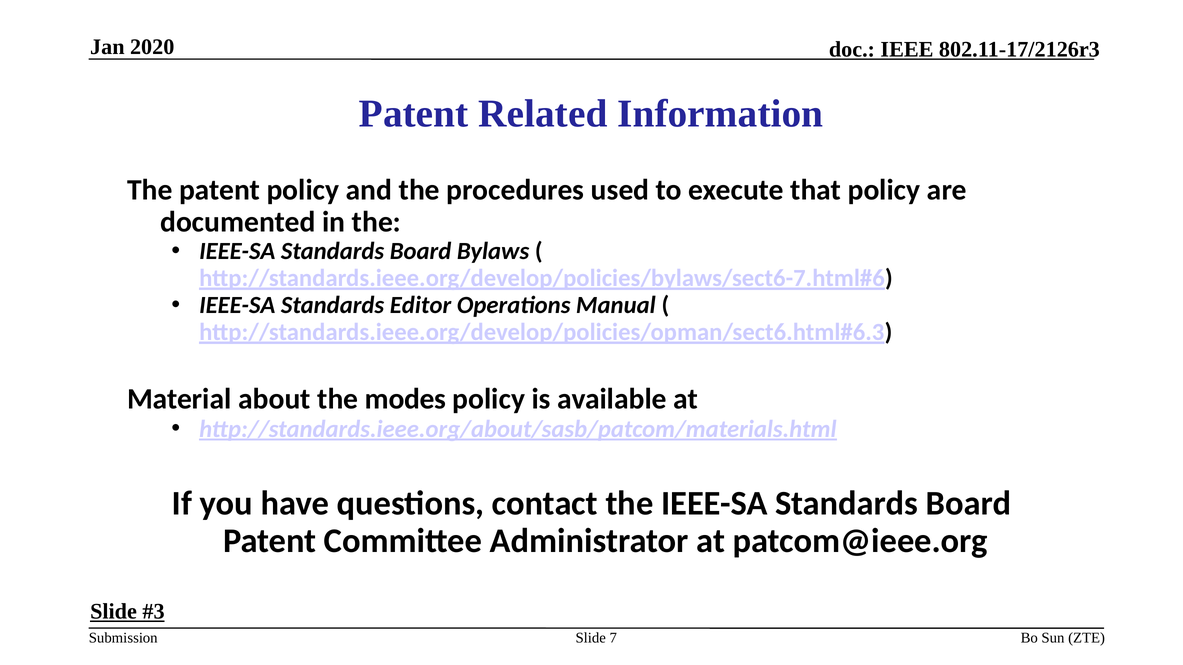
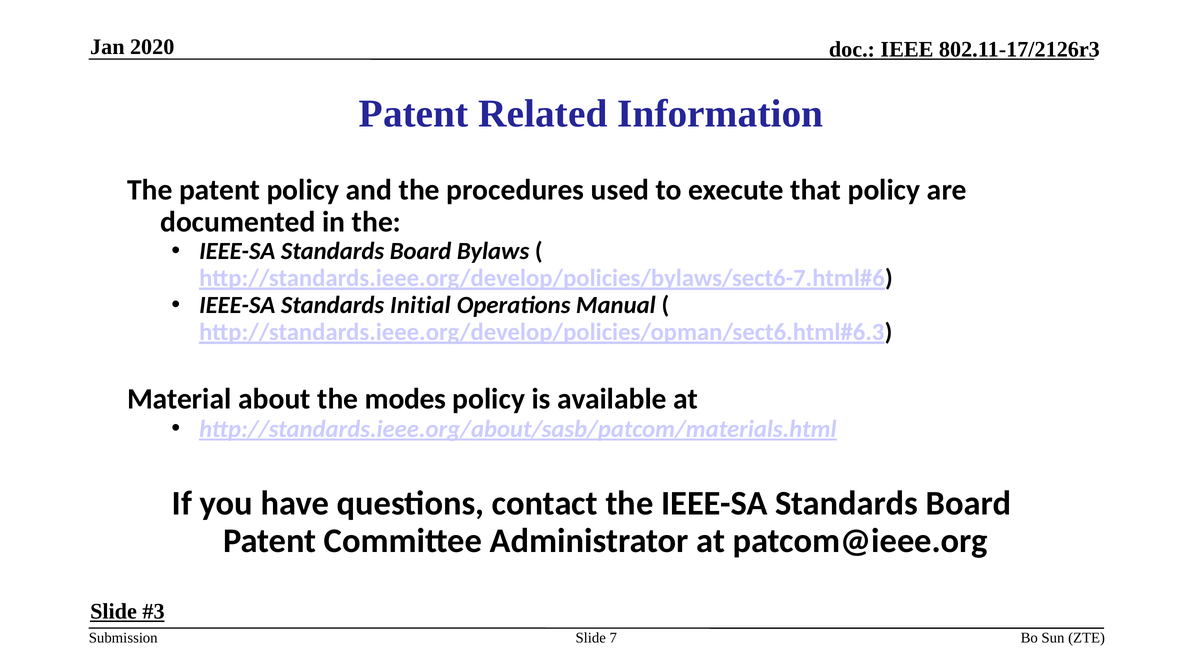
Editor: Editor -> Initial (420, 305)
